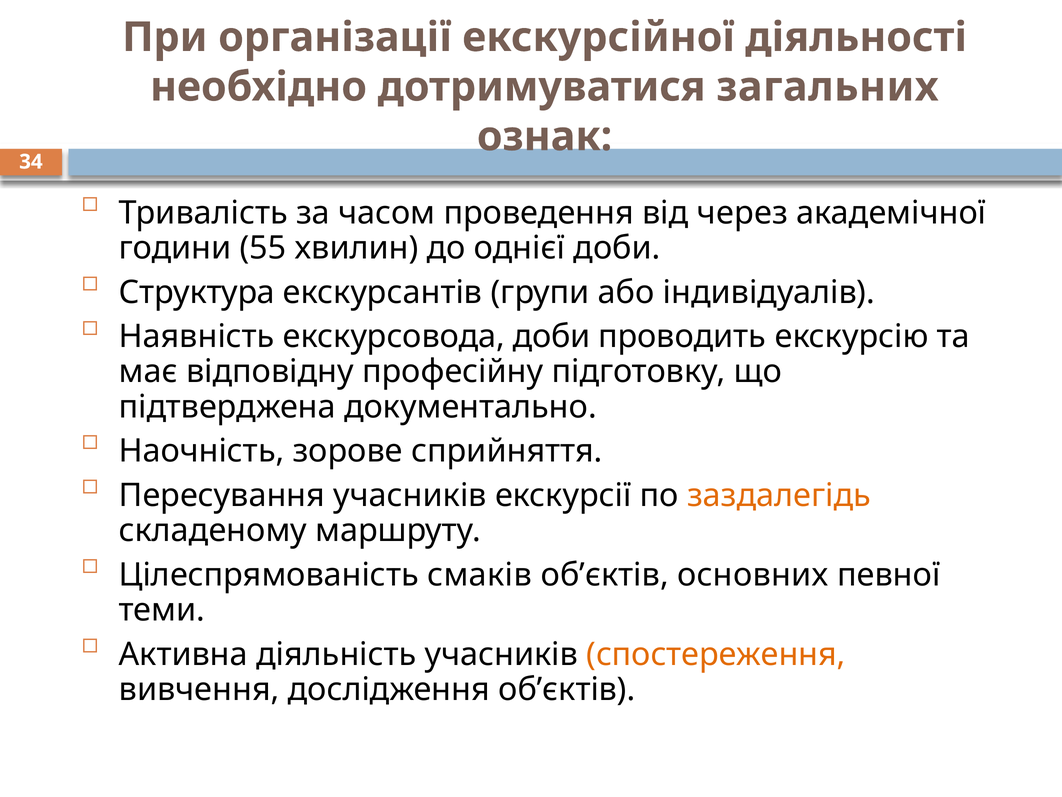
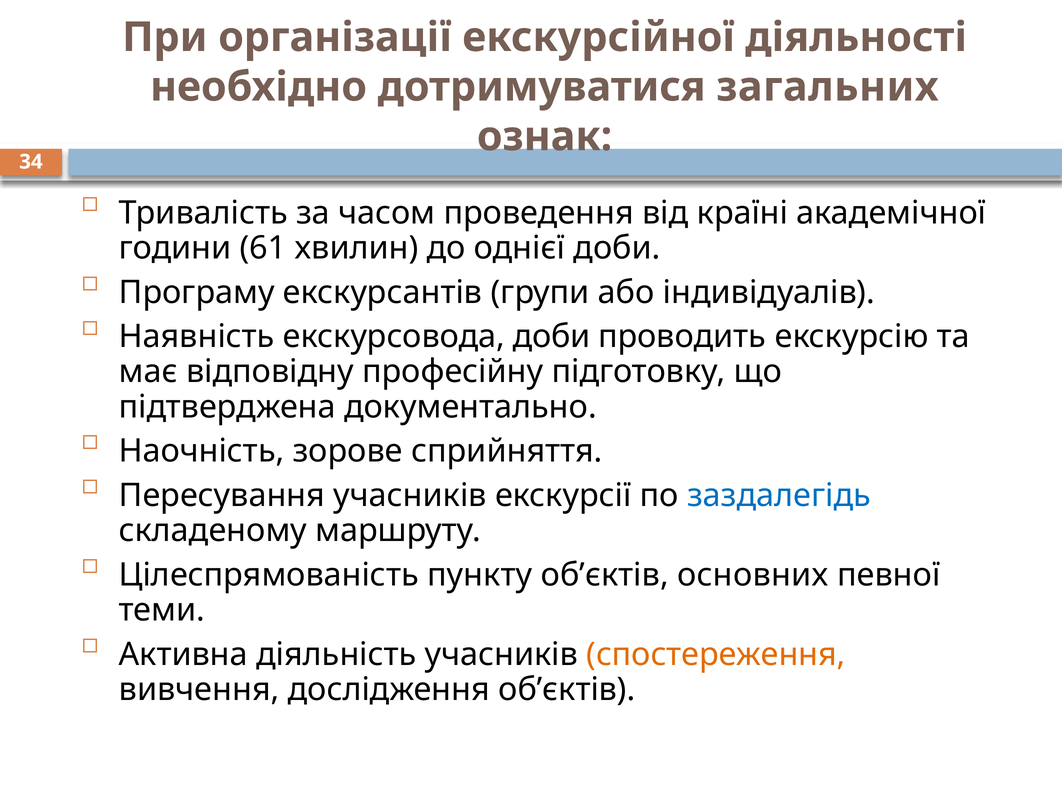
через: через -> країні (743, 213)
55: 55 -> 61 (263, 248)
Структура: Структура -> Програму (197, 292)
заздалегідь colour: orange -> blue (779, 495)
смаків: смаків -> пункту (480, 575)
